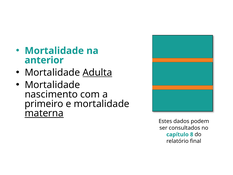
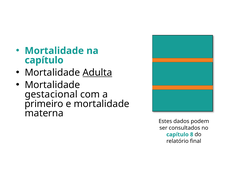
anterior: anterior -> capítulo (44, 60)
nascimento: nascimento -> gestacional (51, 94)
materna underline: present -> none (44, 113)
